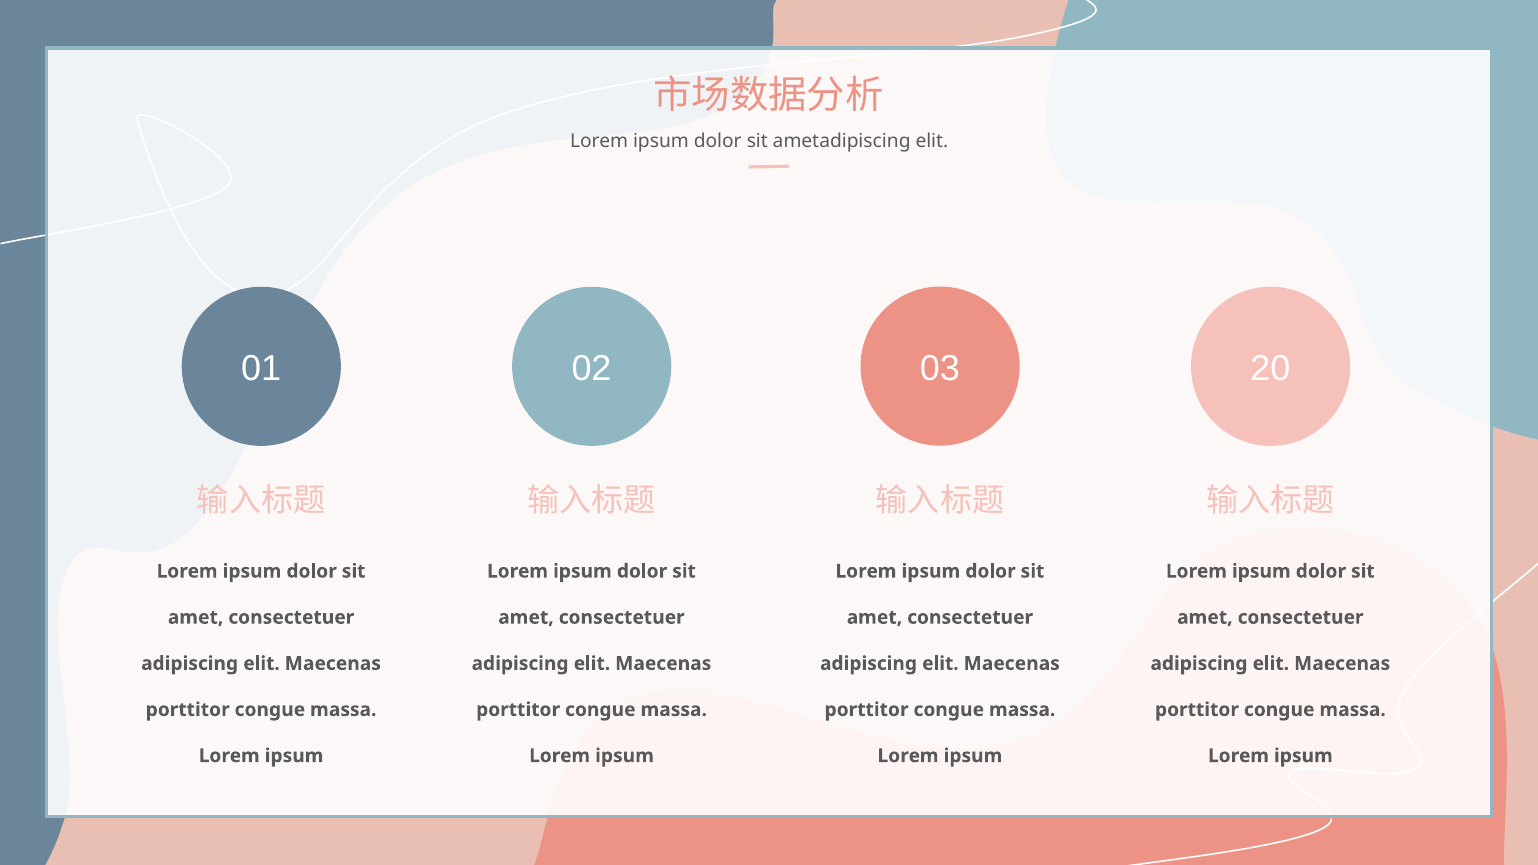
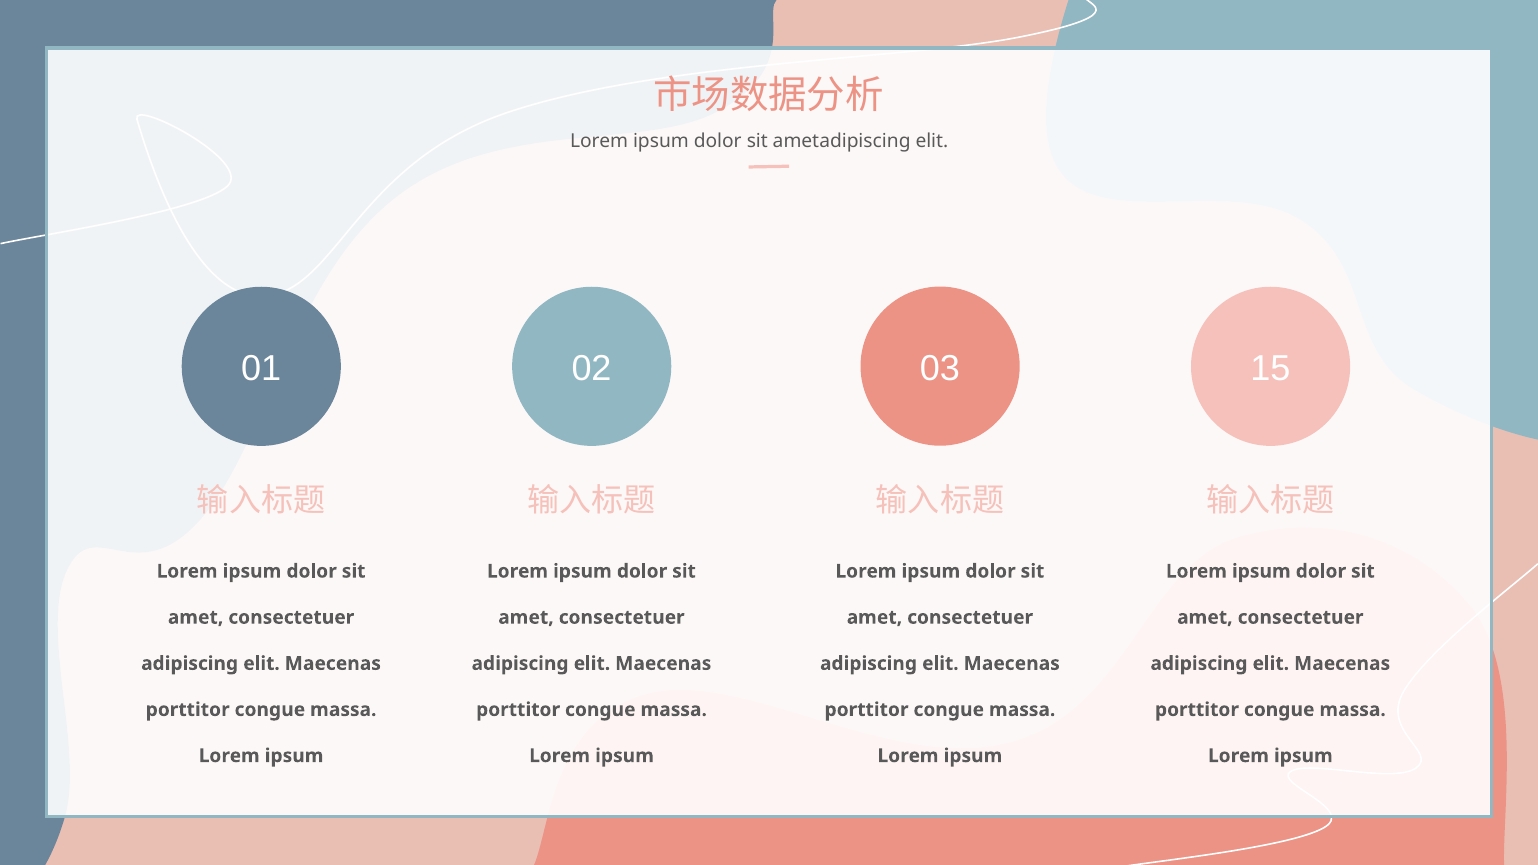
20: 20 -> 15 (1270, 368)
